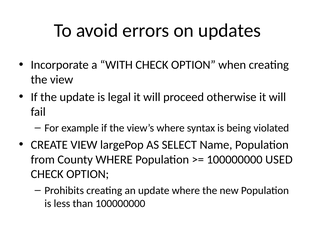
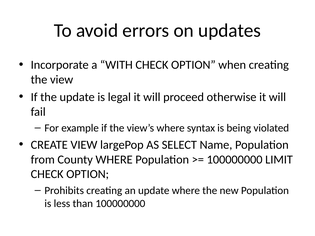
USED: USED -> LIMIT (279, 160)
